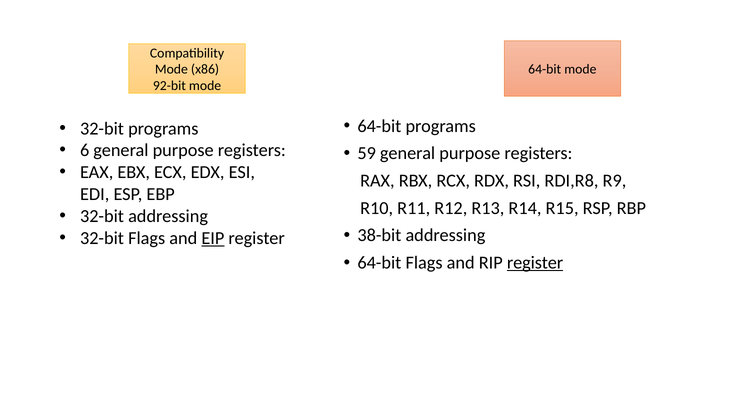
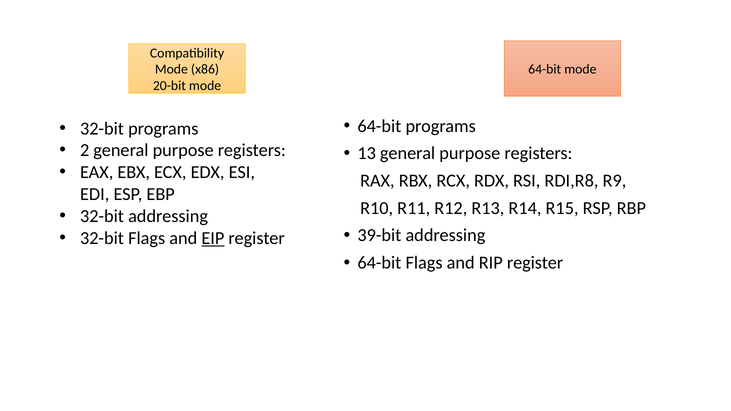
92-bit: 92-bit -> 20-bit (169, 86)
6: 6 -> 2 (85, 150)
59: 59 -> 13 (367, 153)
38-bit: 38-bit -> 39-bit (379, 236)
register underline: present -> none (535, 263)
